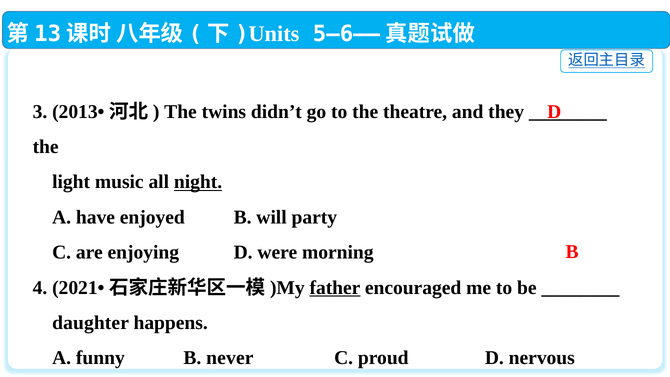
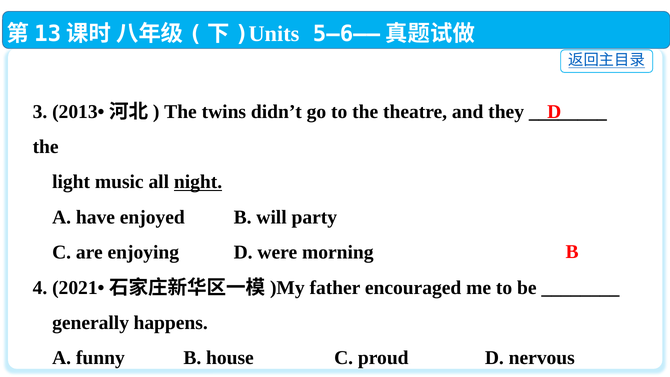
father underline: present -> none (335, 288)
daughter: daughter -> generally (91, 323)
never: never -> house (230, 358)
